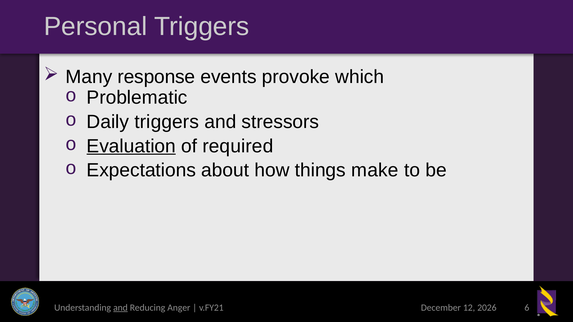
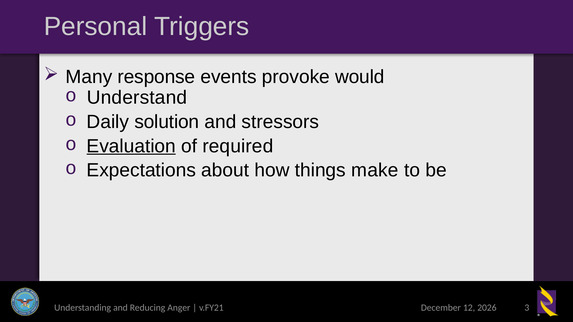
which: which -> would (360, 77)
Problematic: Problematic -> Understand (137, 98)
Daily triggers: triggers -> solution (167, 122)
and underline: present -> none (120, 308)
6: 6 -> 3 (527, 308)
